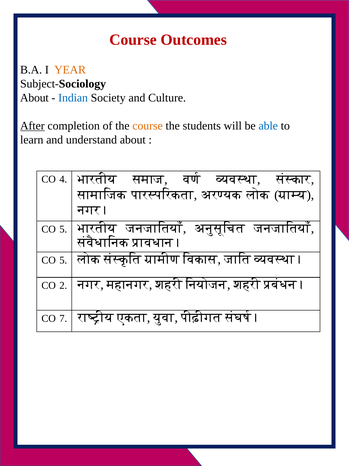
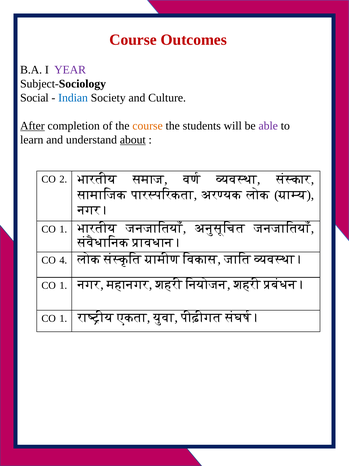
YEAR colour: orange -> purple (70, 70)
About: About -> Social (34, 98)
able colour: blue -> purple (268, 126)
about underline: none -> present (133, 140)
4: 4 -> 2 (63, 179)
5: 5 -> 1 (63, 229)
5: 5 -> 4 (63, 260)
2: 2 -> 1 (63, 285)
7: 7 -> 1 (63, 318)
